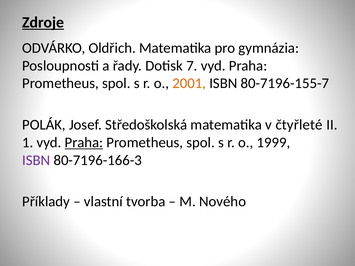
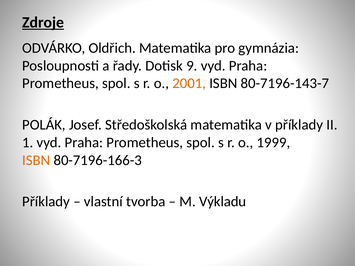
7: 7 -> 9 (192, 66)
80-7196-155-7: 80-7196-155-7 -> 80-7196-143-7 (285, 83)
v čtyřleté: čtyřleté -> příklady (299, 125)
Praha underline: present -> none (84, 143)
ISBN colour: purple -> orange (36, 160)
Nového: Nového -> Výkladu (223, 202)
